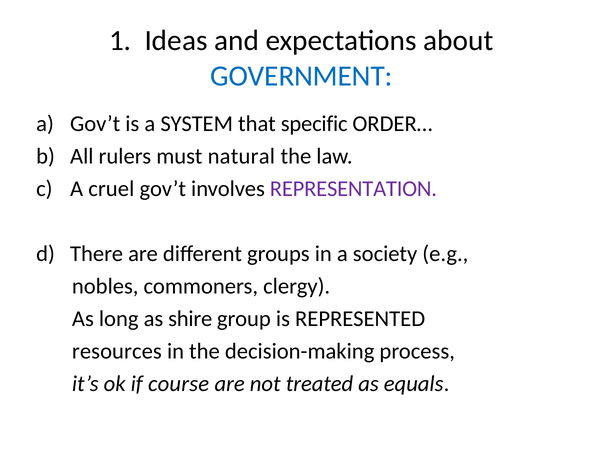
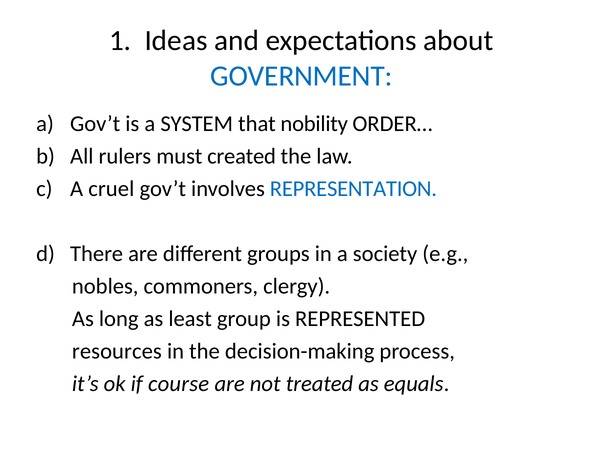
specific: specific -> nobility (314, 124)
natural: natural -> created (242, 156)
REPRESENTATION colour: purple -> blue (353, 189)
shire: shire -> least (190, 319)
